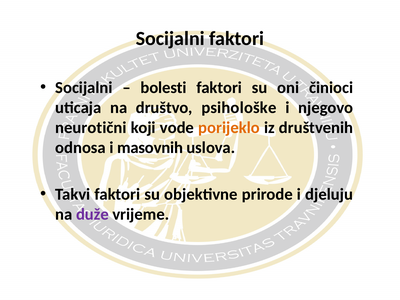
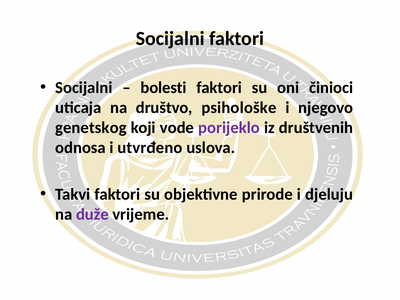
neurotični: neurotični -> genetskog (91, 128)
porijeklo colour: orange -> purple (229, 128)
masovnih: masovnih -> utvrđeno (150, 148)
